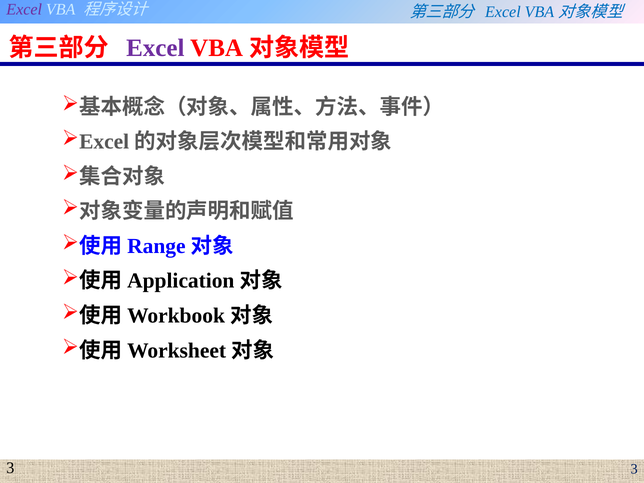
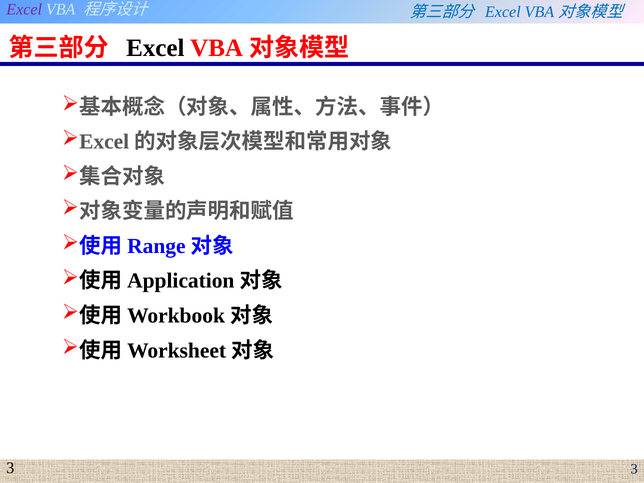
Excel colour: purple -> black (155, 48)
